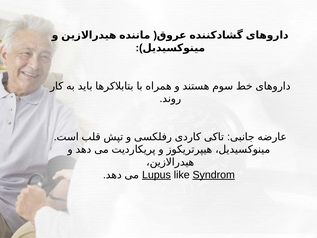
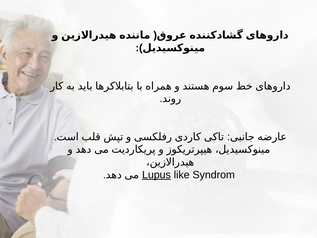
Syndrom underline: present -> none (214, 175)
